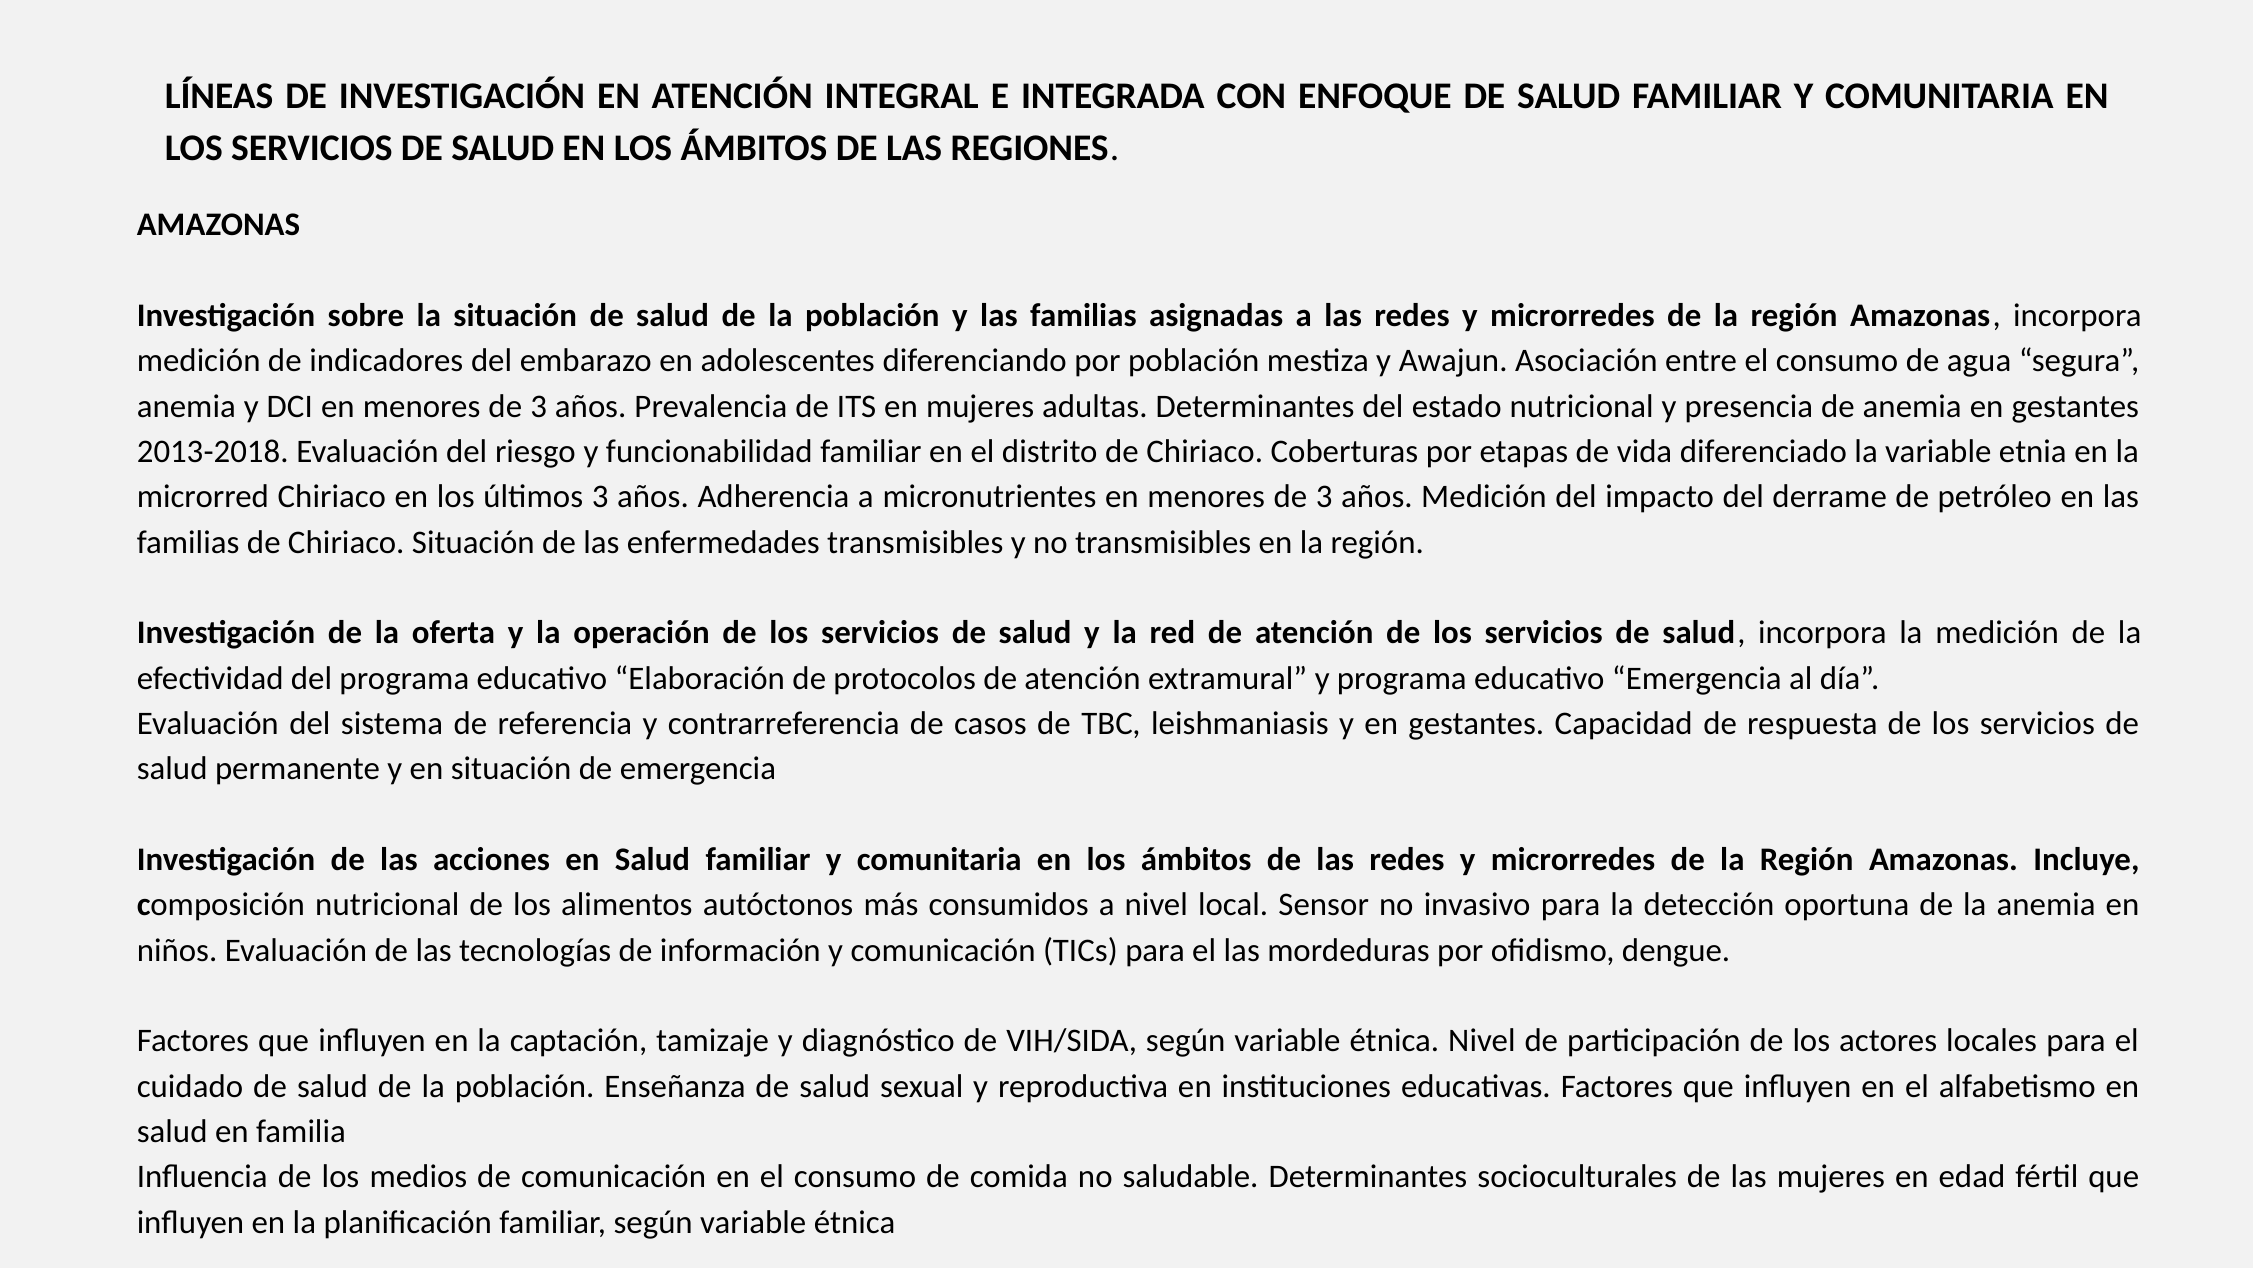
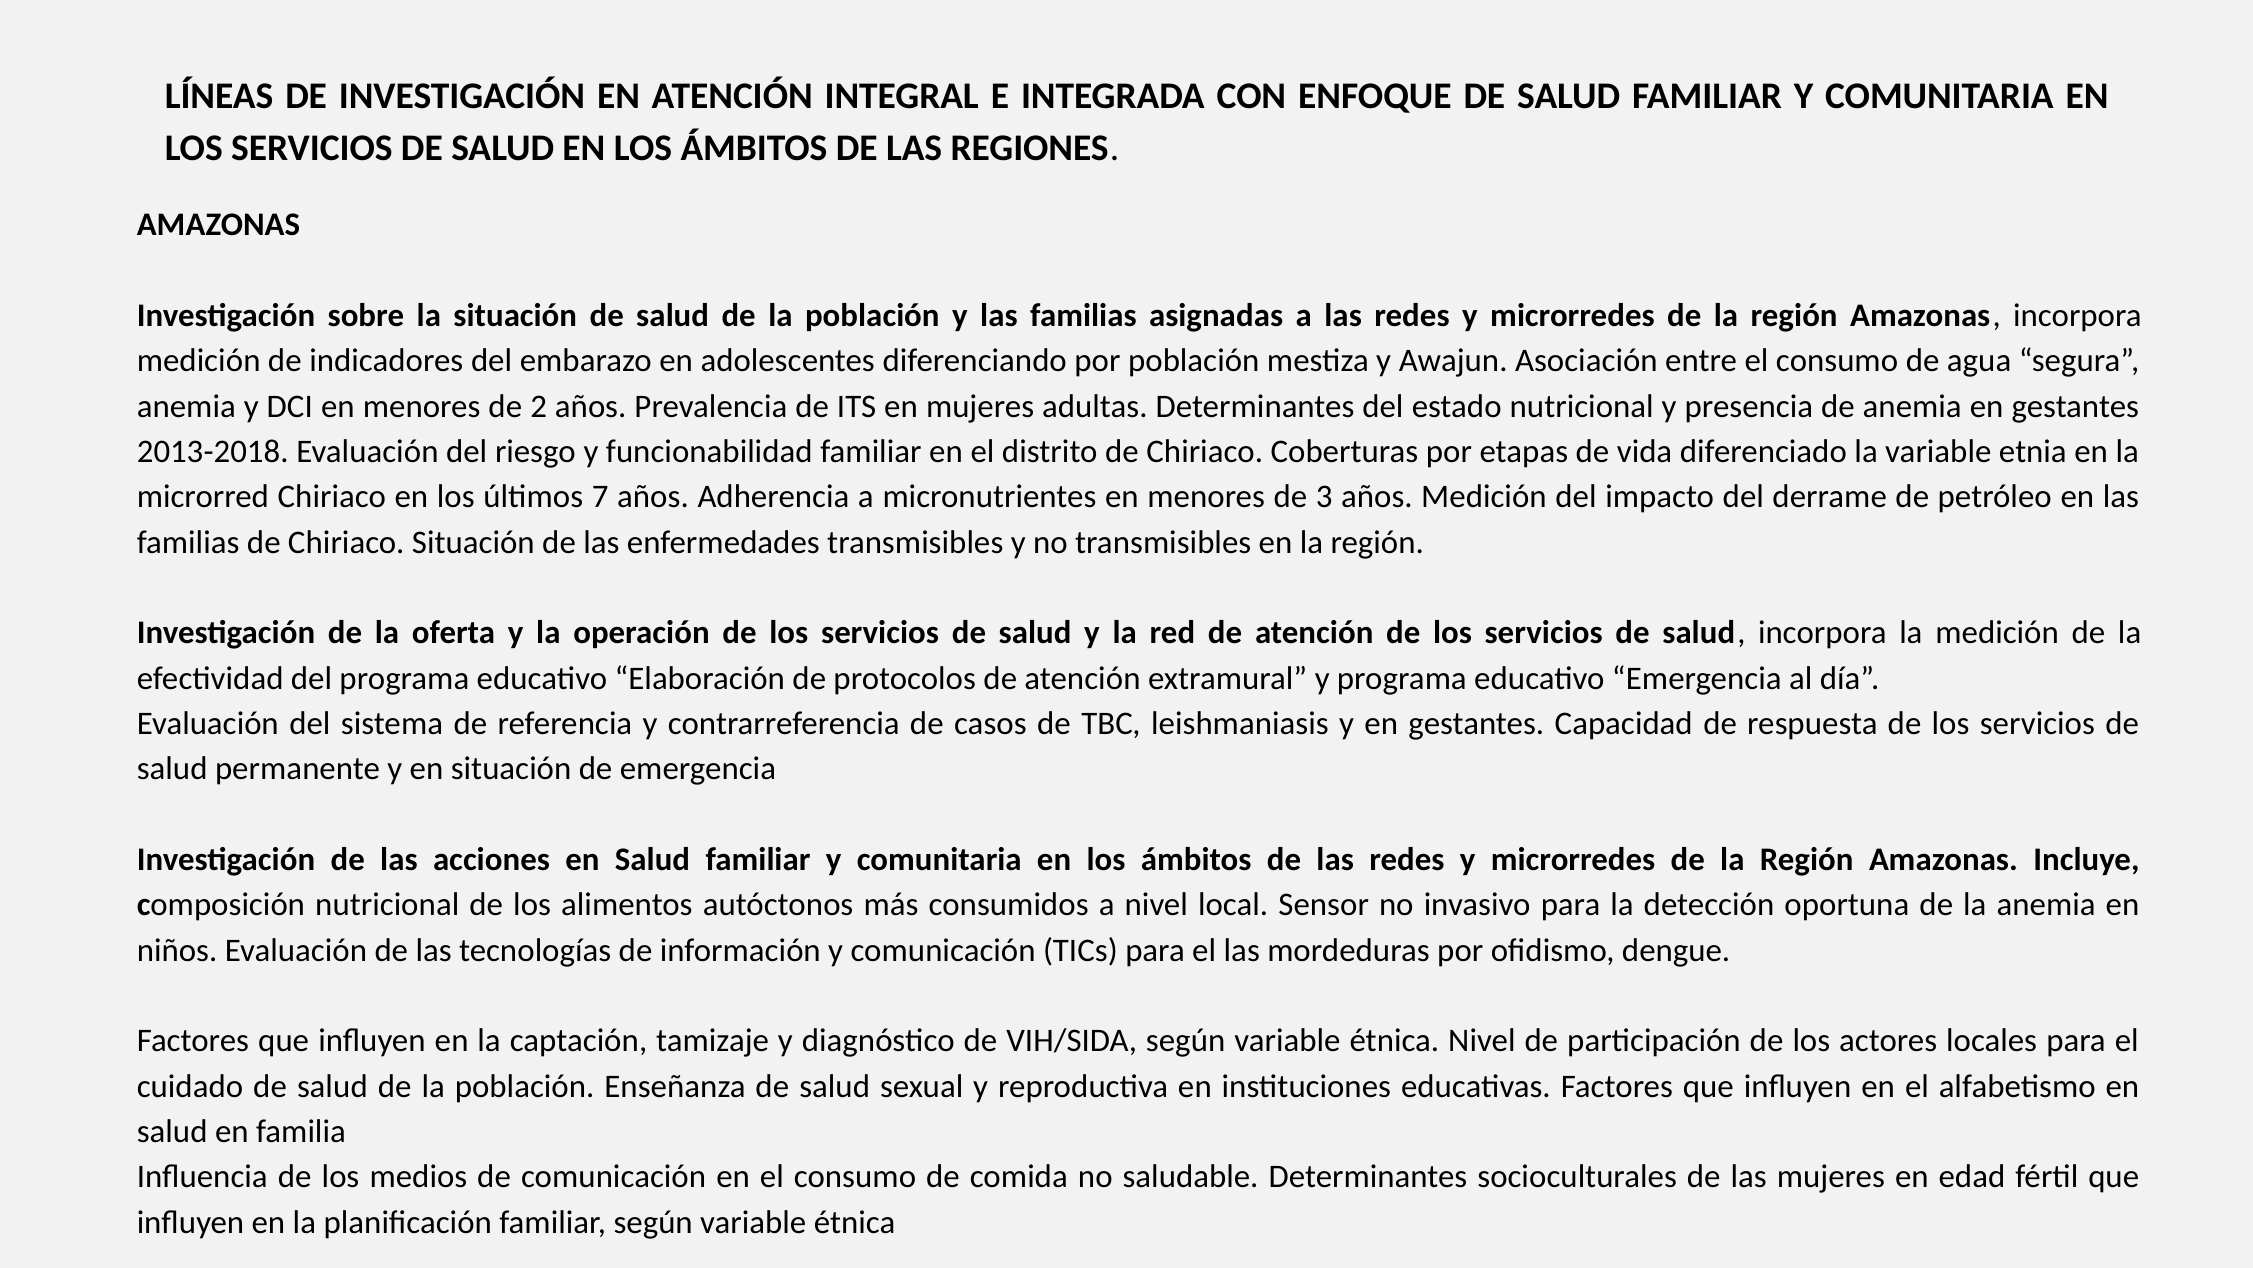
3: 3 -> 2 (539, 406)
últimos 3: 3 -> 7 (600, 497)
